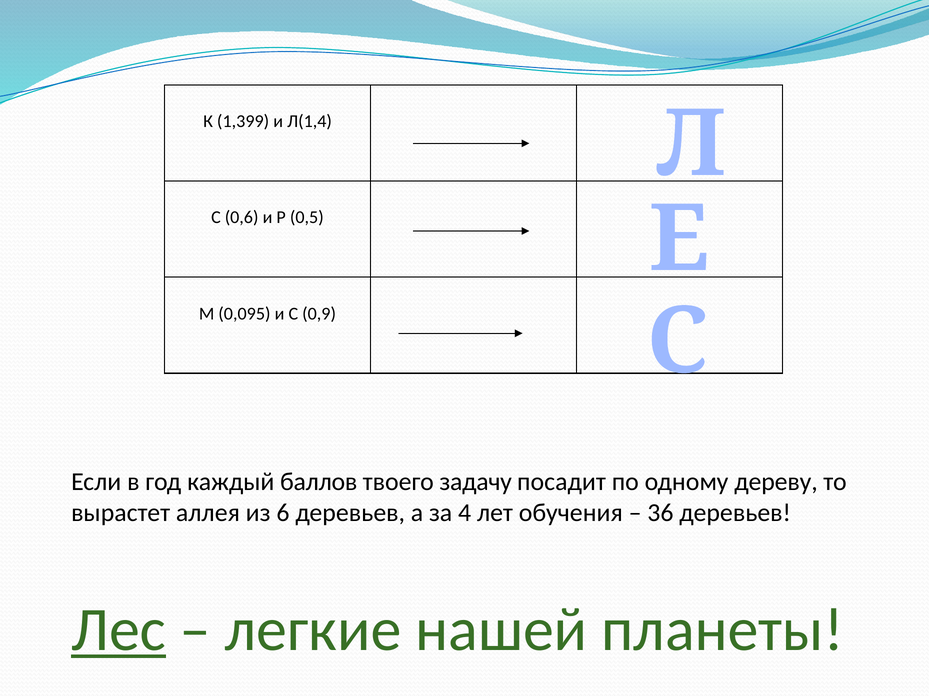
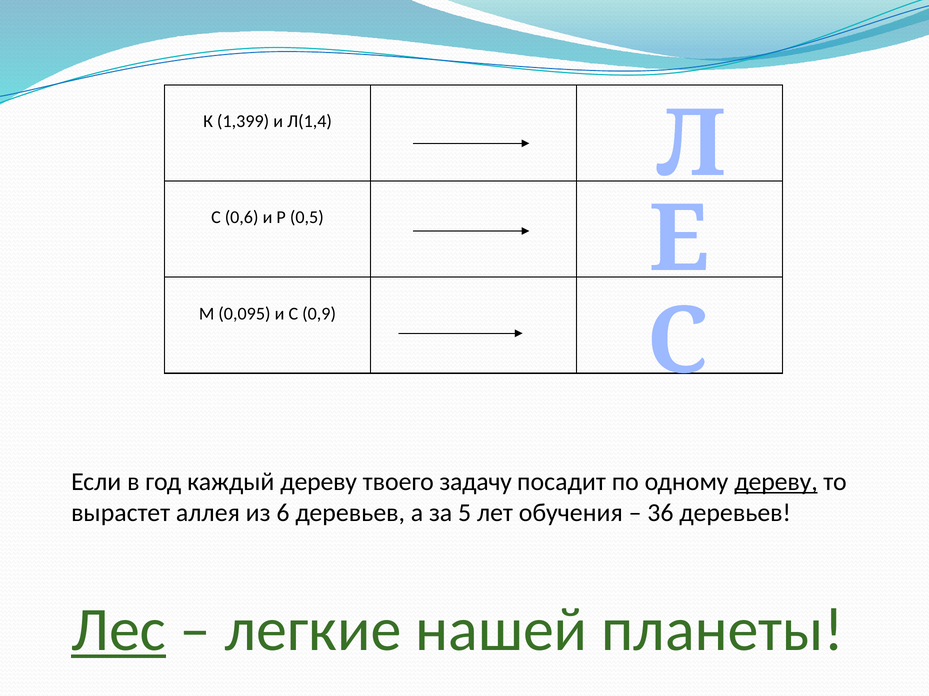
каждый баллов: баллов -> дереву (319, 482)
дереву underline: none -> present (776, 482)
4: 4 -> 5 (465, 513)
